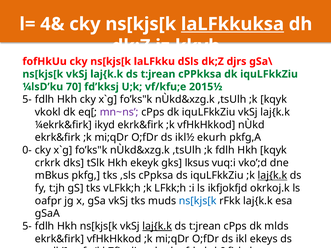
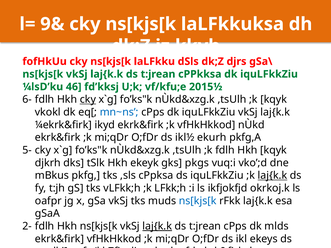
4&: 4& -> 9& (52, 24)
laLFkkuksa underline: present -> none (232, 24)
70: 70 -> 46 (74, 87)
5-: 5- -> 6- (27, 100)
cky underline: none -> present (88, 100)
mn~ns colour: purple -> blue (119, 112)
0-: 0- -> 5- (27, 150)
crkrk: crkrk -> djkrh (48, 163)
lksus: lksus -> pkgs (197, 163)
5-: 5- -> 2- (27, 226)
